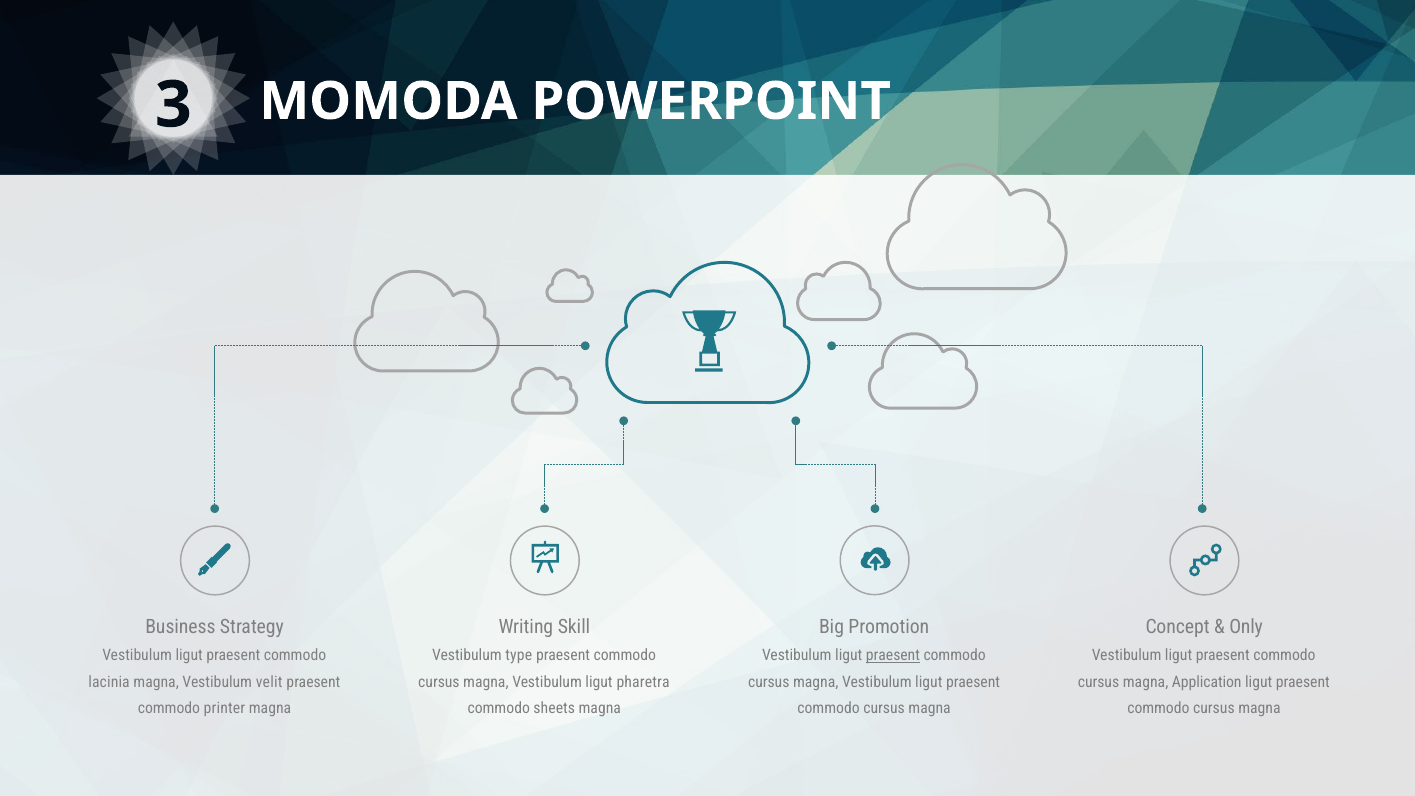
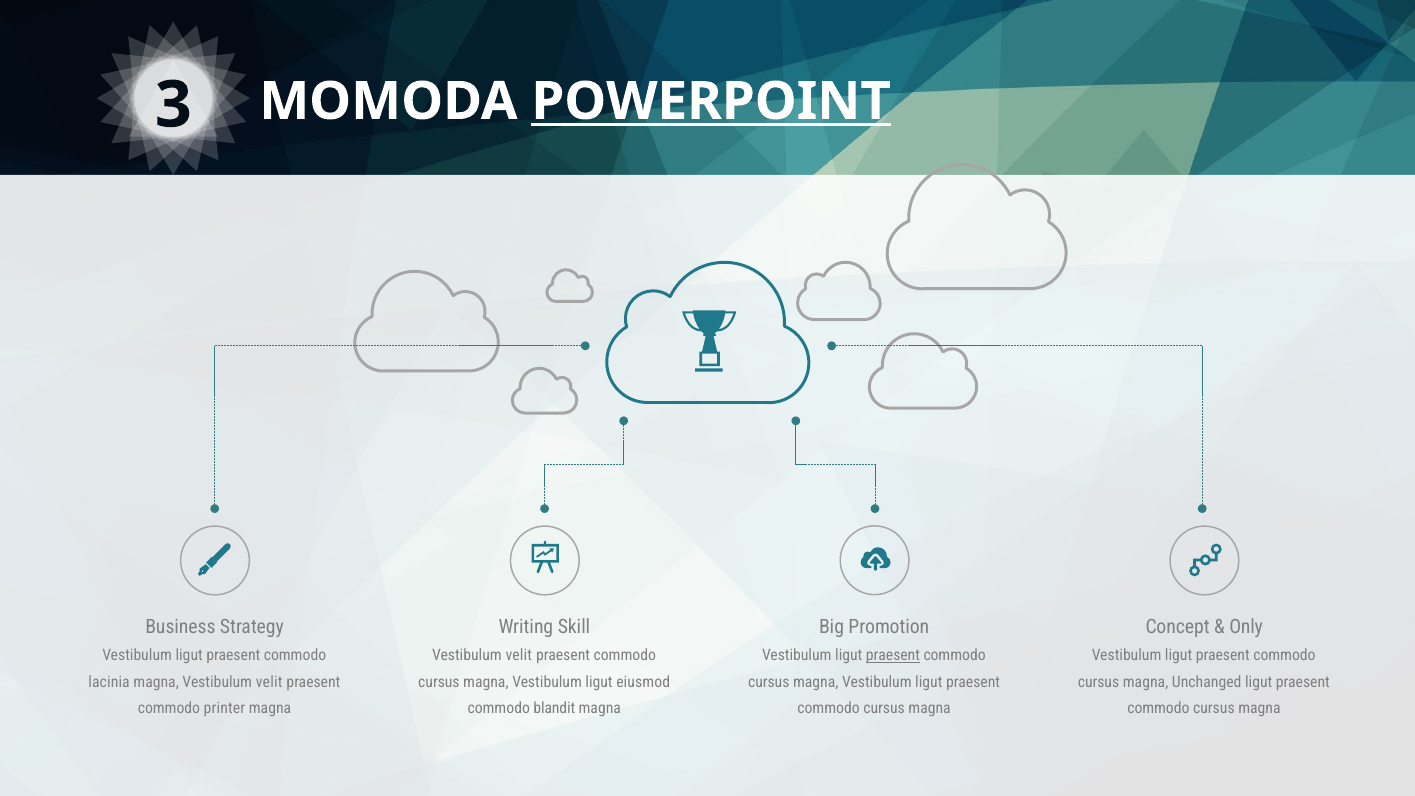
POWERPOINT underline: none -> present (711, 101)
type: type -> velit (519, 656)
pharetra: pharetra -> eiusmod (643, 682)
Application: Application -> Unchanged (1207, 682)
sheets: sheets -> blandit (554, 708)
